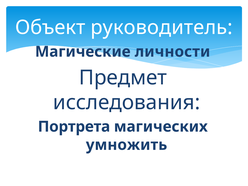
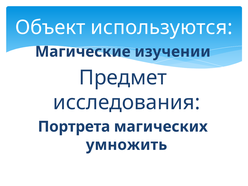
руководитель: руководитель -> используются (162, 28)
личности: личности -> изучении (173, 52)
